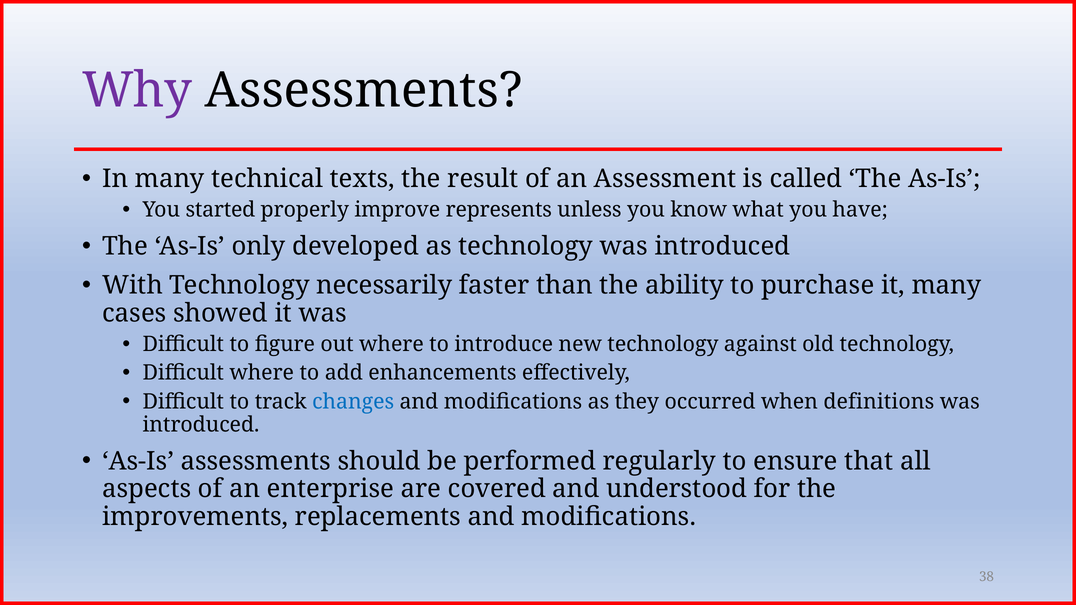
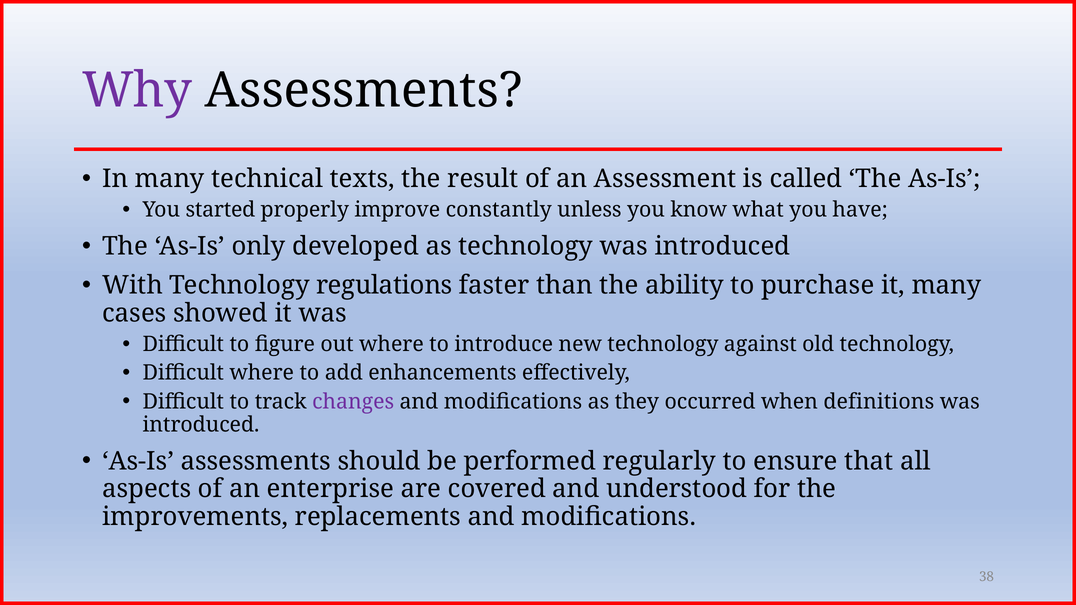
represents: represents -> constantly (499, 210)
necessarily: necessarily -> regulations (384, 286)
changes colour: blue -> purple (353, 402)
